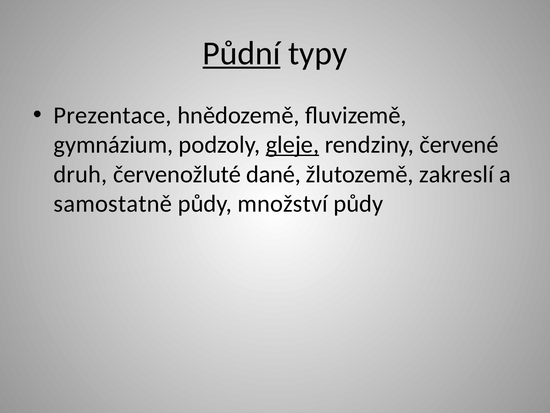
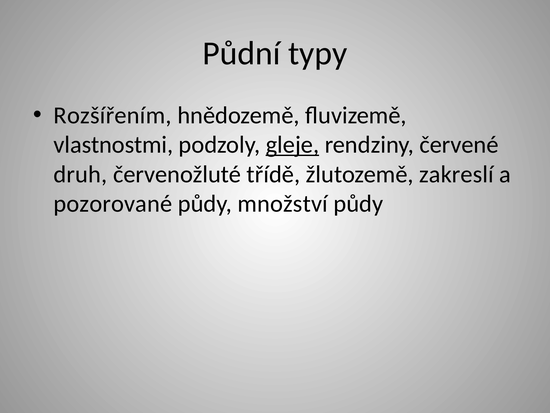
Půdní underline: present -> none (241, 53)
Prezentace: Prezentace -> Rozšířením (113, 115)
gymnázium: gymnázium -> vlastnostmi (113, 145)
dané: dané -> třídě (273, 174)
samostatně: samostatně -> pozorované (113, 203)
